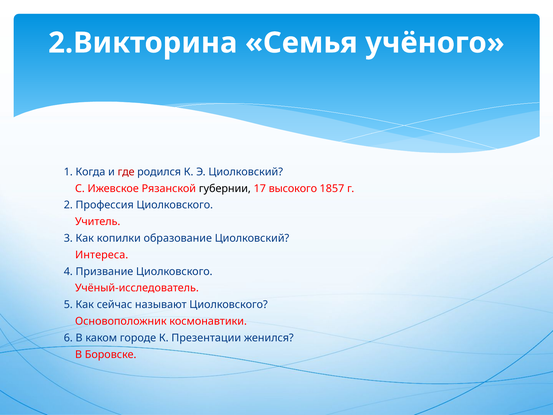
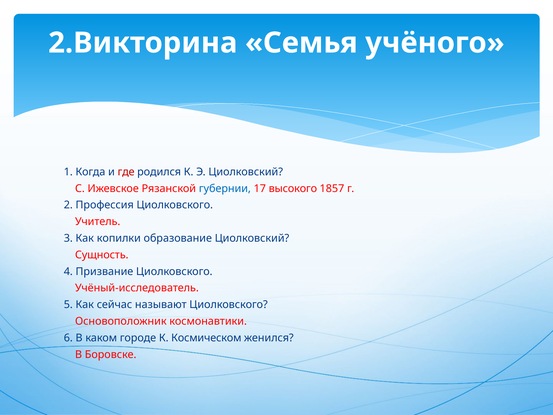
губернии colour: black -> blue (225, 188)
Интереса: Интереса -> Сущность (102, 255)
Презентации: Презентации -> Космическом (206, 338)
